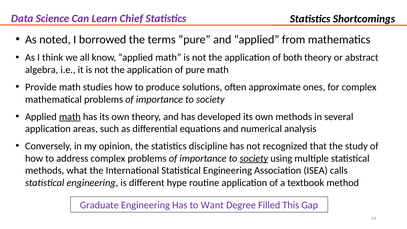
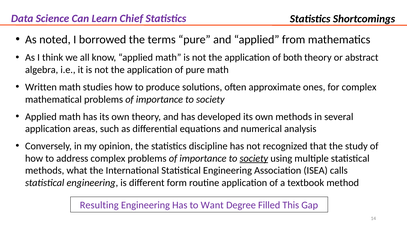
Provide: Provide -> Written (41, 87)
math underline: present -> none (70, 117)
hype: hype -> form (177, 183)
Graduate: Graduate -> Resulting (99, 205)
